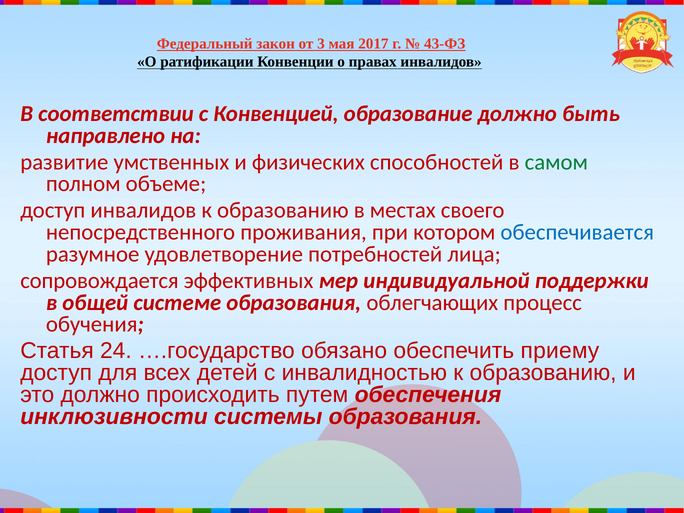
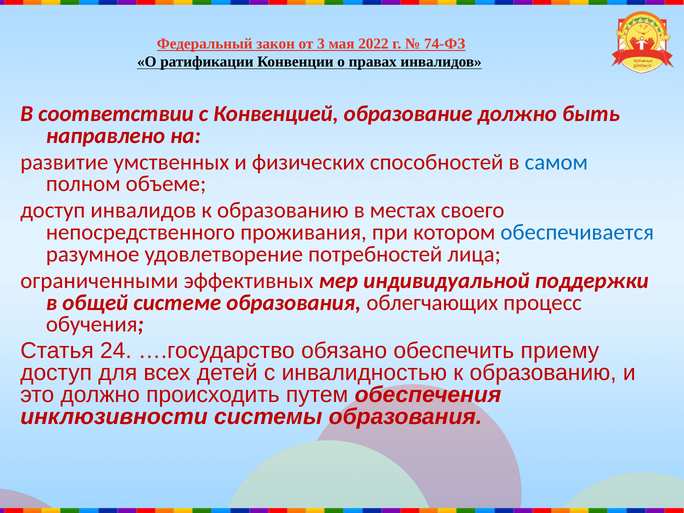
2017: 2017 -> 2022 (373, 44)
43-ФЗ: 43-ФЗ -> 74-ФЗ (445, 44)
самом colour: green -> blue (556, 162)
сопровождается: сопровождается -> ограниченными (99, 281)
